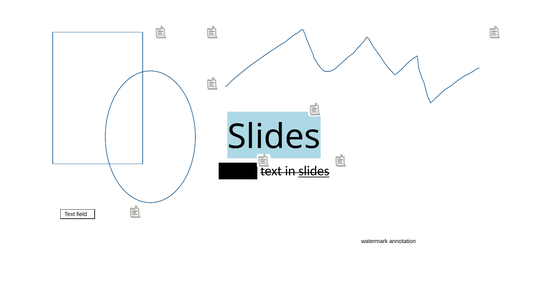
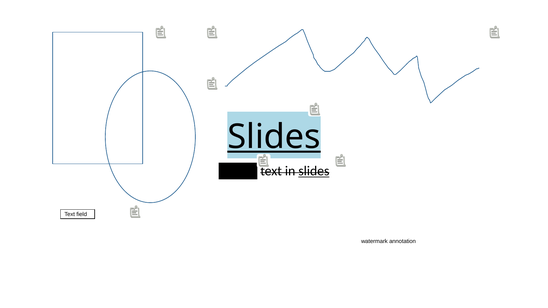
Slides underline: none -> present (274, 137)
